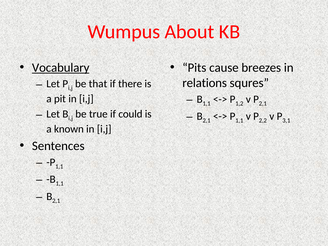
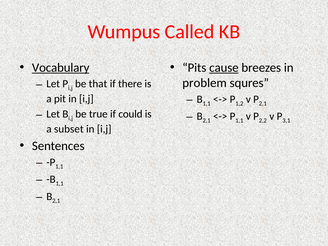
About: About -> Called (190, 32)
cause underline: none -> present (224, 68)
relations: relations -> problem (205, 83)
known: known -> subset (69, 129)
